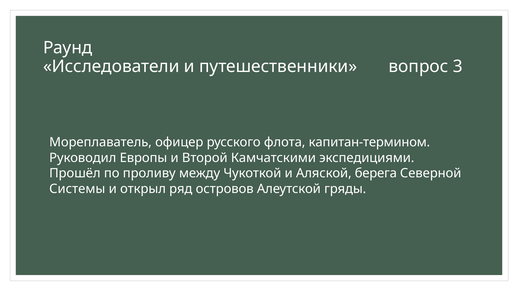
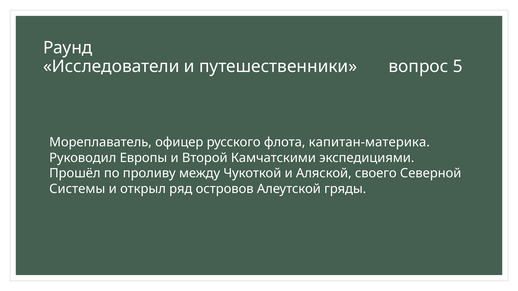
3: 3 -> 5 (458, 66)
капитан-термином: капитан-термином -> капитан-материка (369, 142)
берега: берега -> своего (376, 174)
